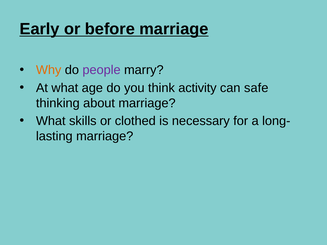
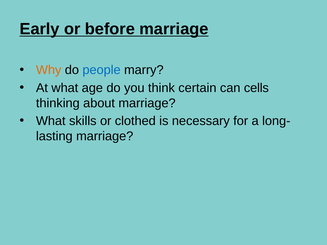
people colour: purple -> blue (102, 70)
activity: activity -> certain (197, 88)
safe: safe -> cells (256, 88)
